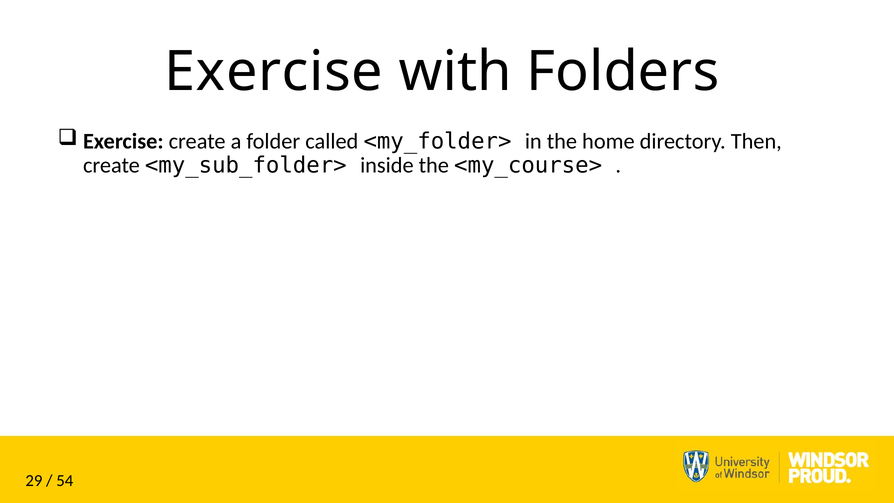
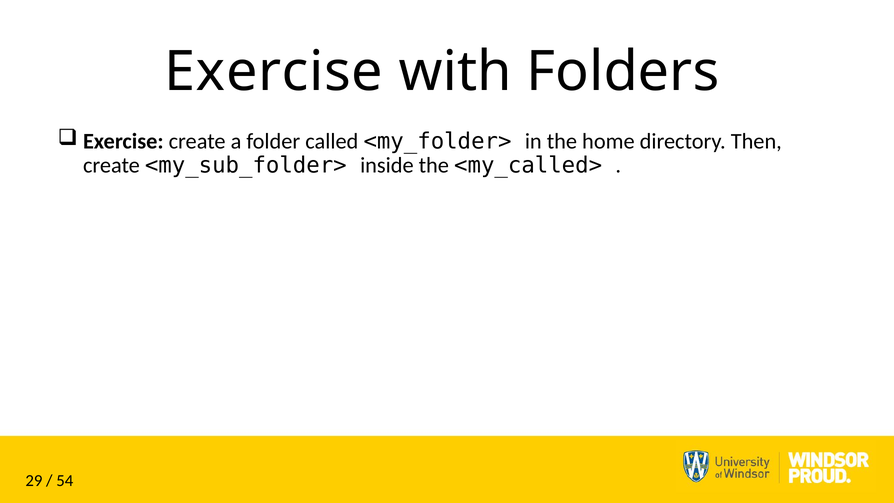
<my_course>: <my_course> -> <my_called> (528, 165)
